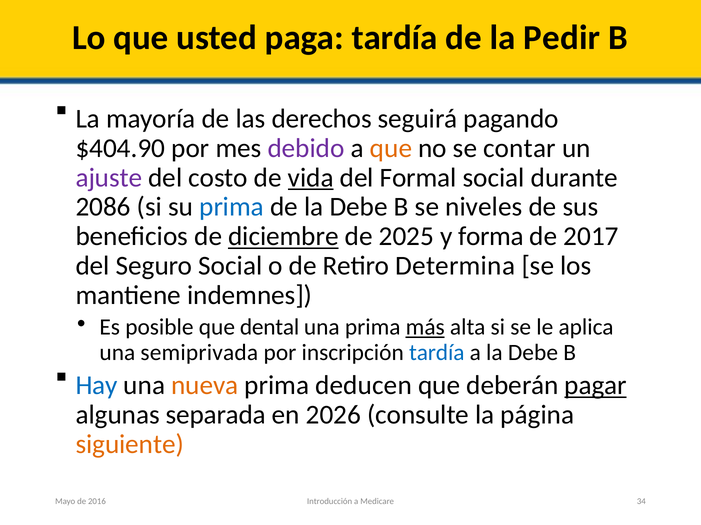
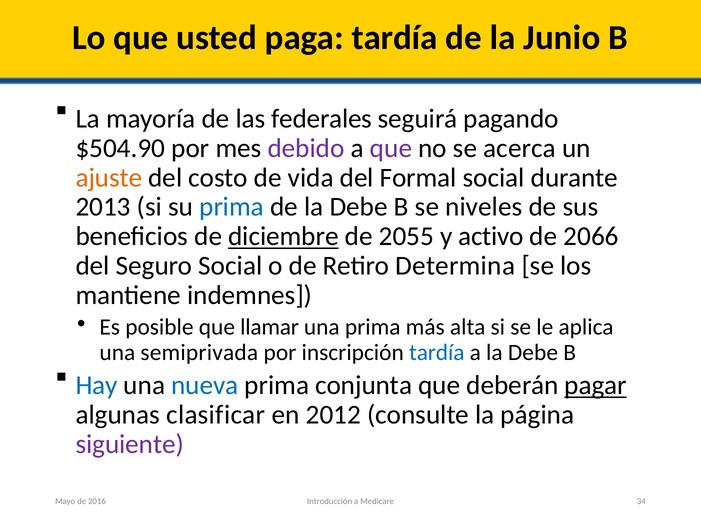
Pedir: Pedir -> Junio (562, 38)
derechos: derechos -> federales (322, 119)
$404.90: $404.90 -> $504.90 (120, 148)
que colour: orange -> purple (391, 148)
contar: contar -> acerca (520, 148)
ajuste colour: purple -> orange (109, 178)
vida underline: present -> none (311, 178)
2086: 2086 -> 2013 (103, 207)
2025: 2025 -> 2055 (406, 237)
forma: forma -> activo (491, 237)
2017: 2017 -> 2066 (591, 237)
dental: dental -> llamar (270, 328)
más underline: present -> none (425, 328)
nueva colour: orange -> blue (205, 386)
deducen: deducen -> conjunta (364, 386)
separada: separada -> clasificar (216, 415)
2026: 2026 -> 2012 (333, 415)
siguiente colour: orange -> purple (130, 445)
